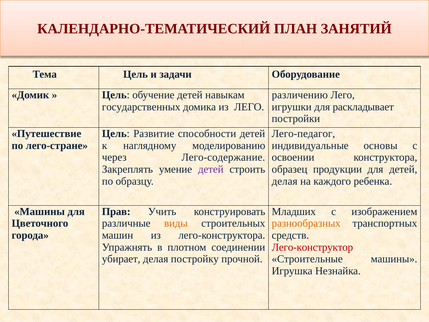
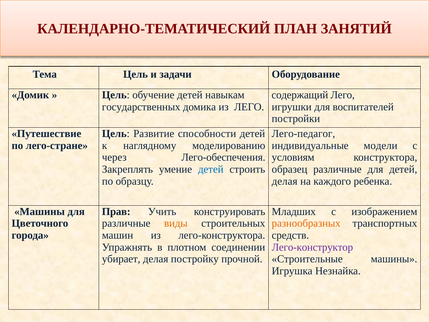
различению: различению -> содержащий (300, 95)
раскладывает: раскладывает -> воспитателей (363, 107)
основы: основы -> модели (381, 145)
Лего-содержание: Лего-содержание -> Лего-обеспечения (223, 157)
освоении: освоении -> условиям (293, 157)
детей colour: purple -> blue (211, 169)
образец продукции: продукции -> различные (337, 169)
Лего-конструктор colour: red -> purple (312, 247)
